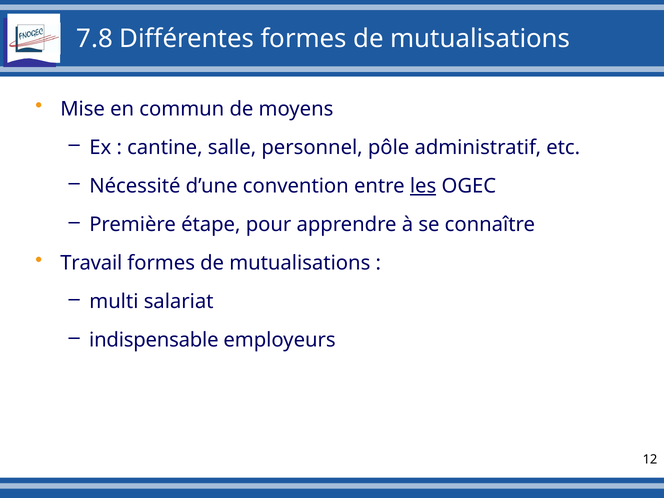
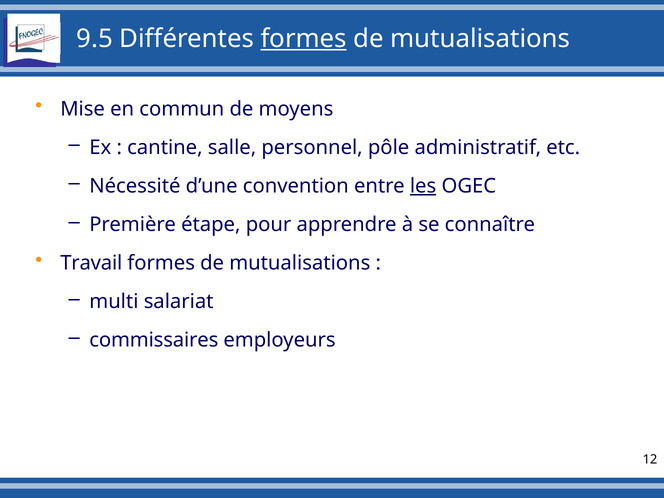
7.8: 7.8 -> 9.5 (95, 39)
formes underline: none -> present (304, 39)
indispensable: indispensable -> commissaires (154, 340)
